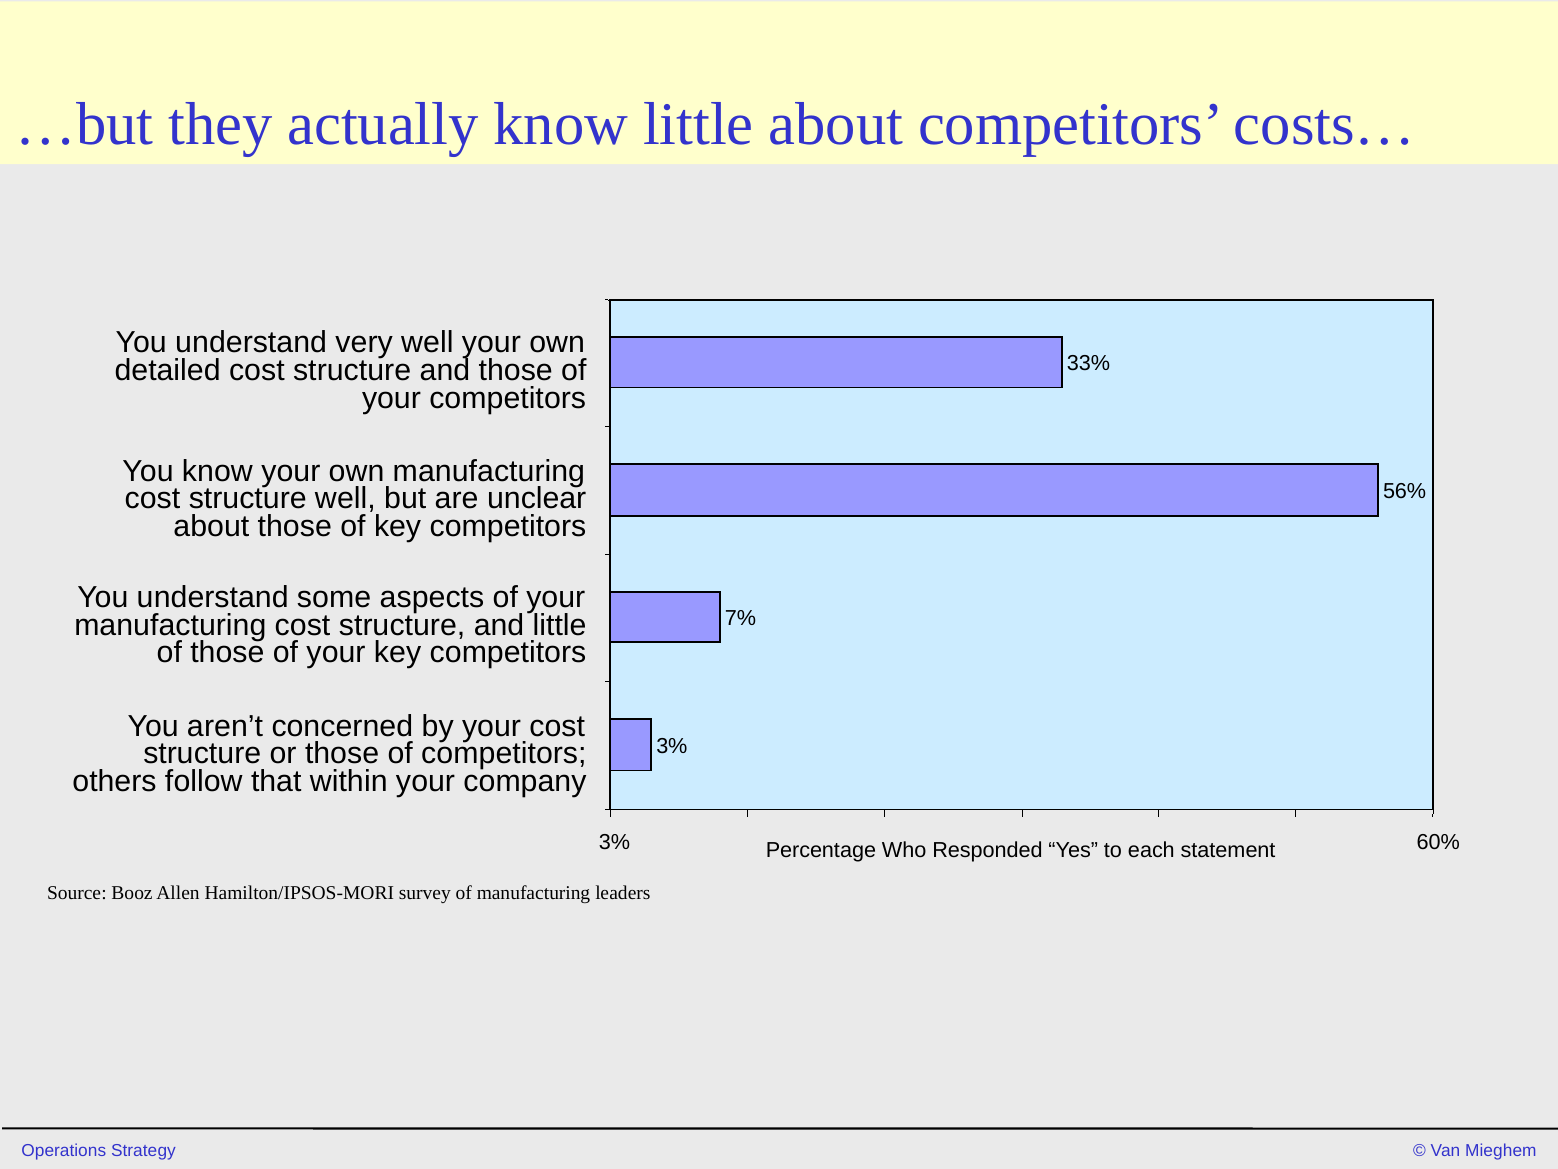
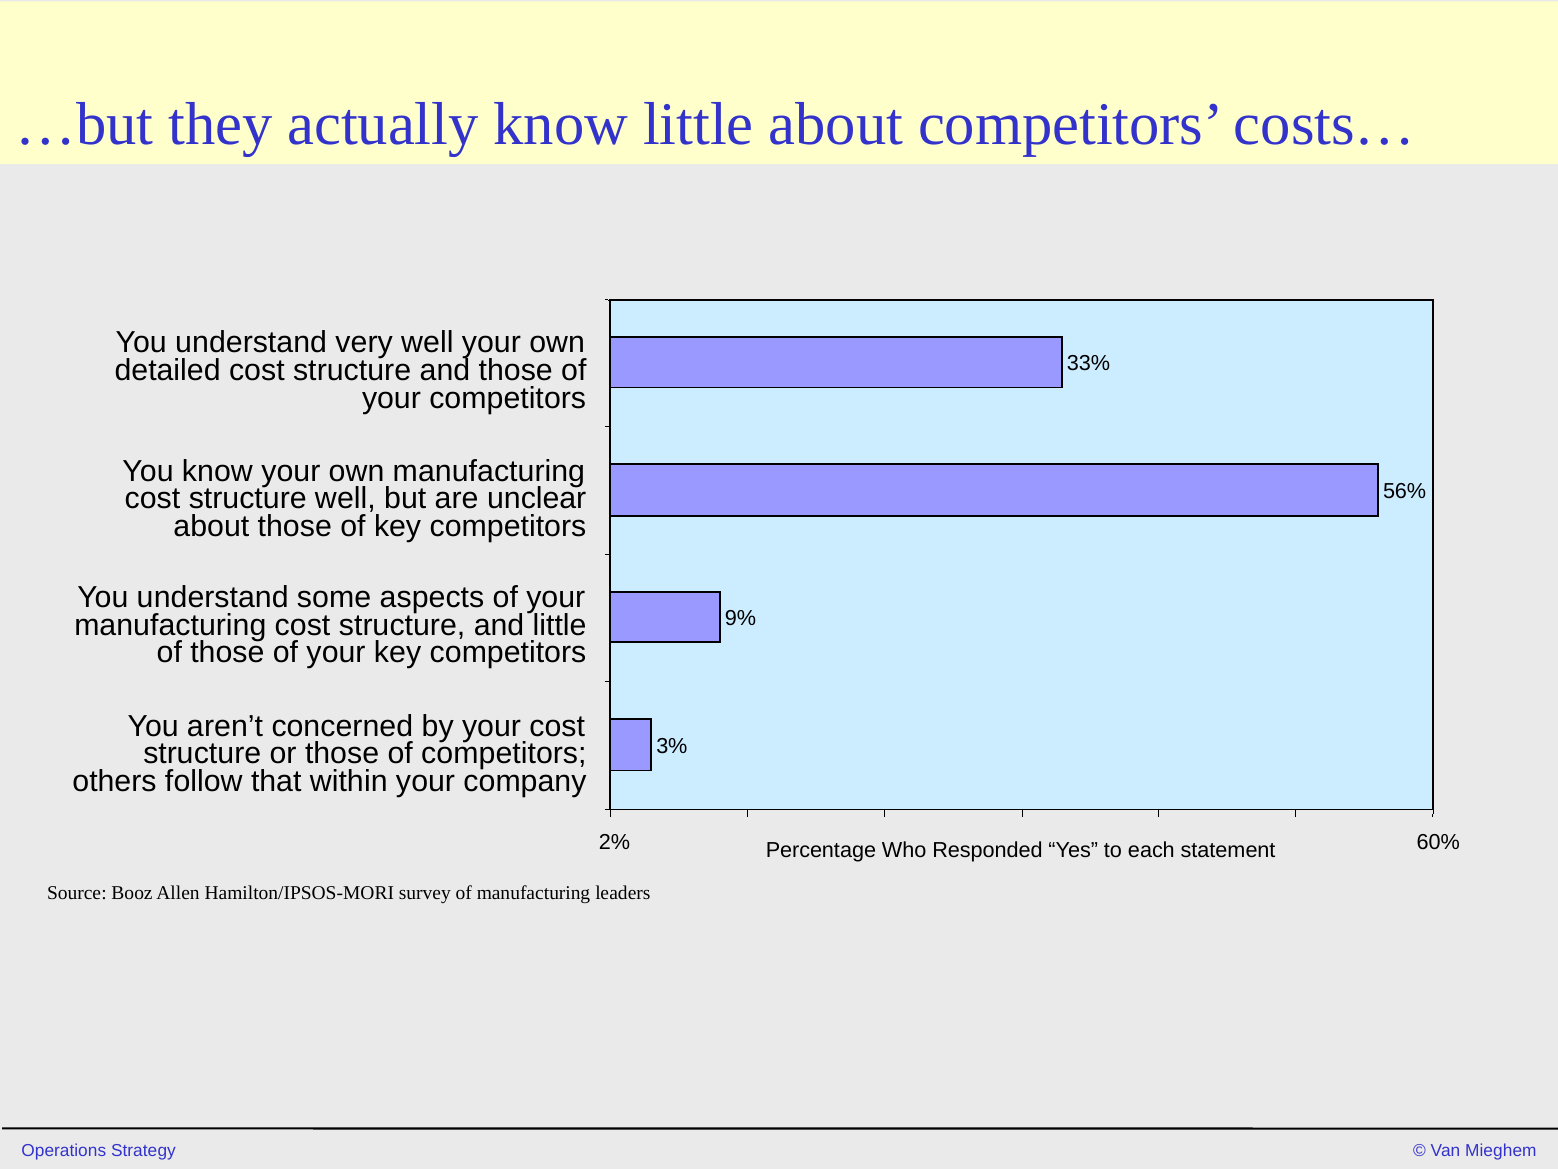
7%: 7% -> 9% (741, 618)
3%: 3% -> 2% (614, 842)
